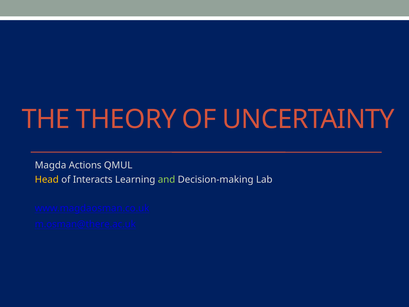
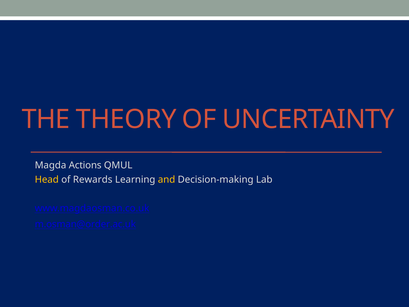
Interacts: Interacts -> Rewards (93, 180)
and colour: light green -> yellow (167, 180)
m.osman@there.ac.uk: m.osman@there.ac.uk -> m.osman@order.ac.uk (85, 224)
